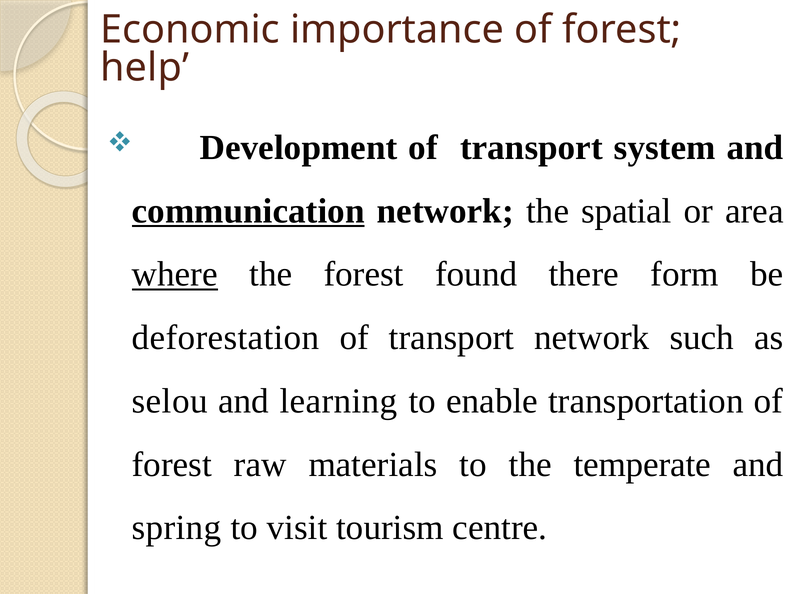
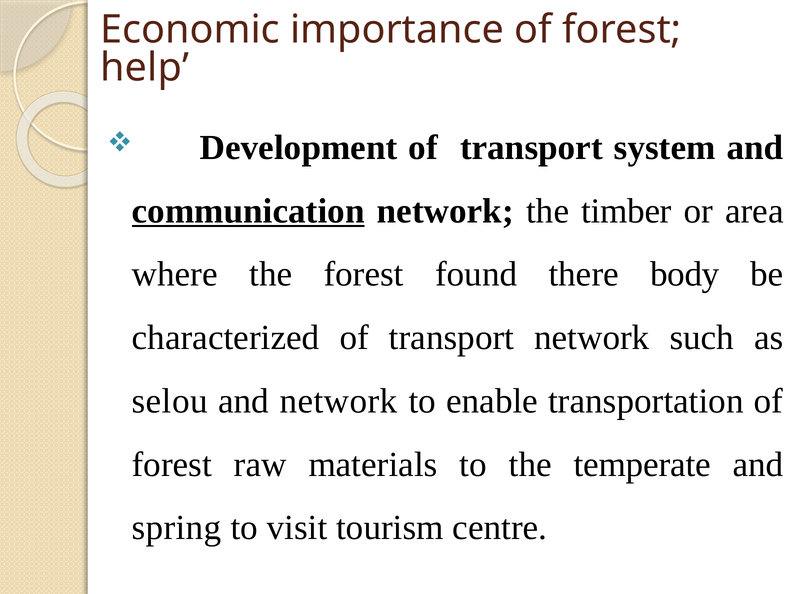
spatial: spatial -> timber (626, 211)
where underline: present -> none (175, 274)
form: form -> body (685, 274)
deforestation: deforestation -> characterized (226, 338)
and learning: learning -> network (339, 401)
